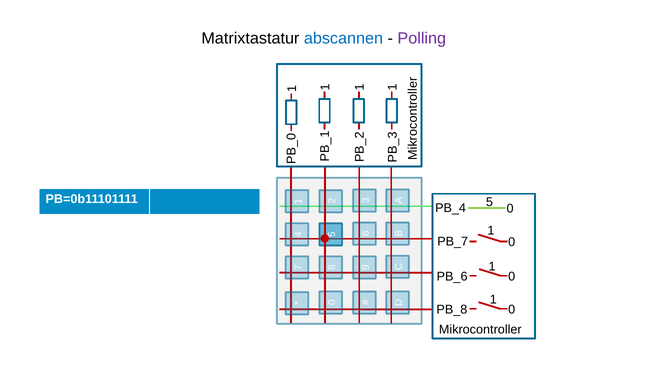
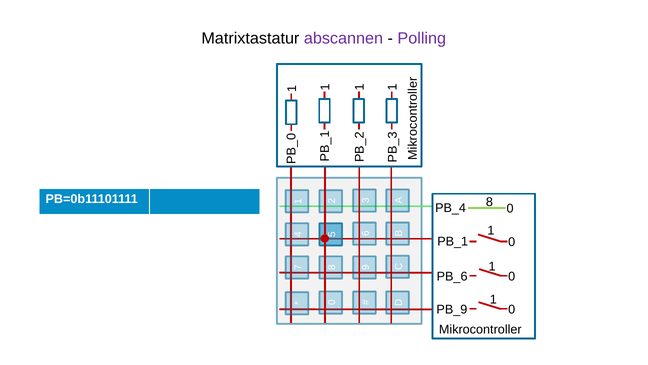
abscannen colour: blue -> purple (343, 39)
PB=0b11101111 5: 5 -> 8 (489, 202)
PB_7: PB_7 -> PB_1 (453, 241)
PB_8: PB_8 -> PB_9 (452, 309)
